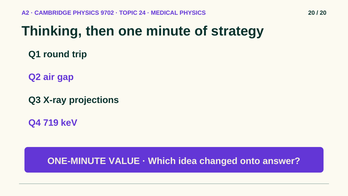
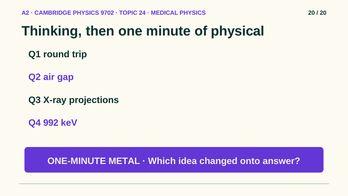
strategy: strategy -> physical (238, 31)
719: 719 -> 992 (51, 123)
VALUE: VALUE -> METAL (124, 161)
